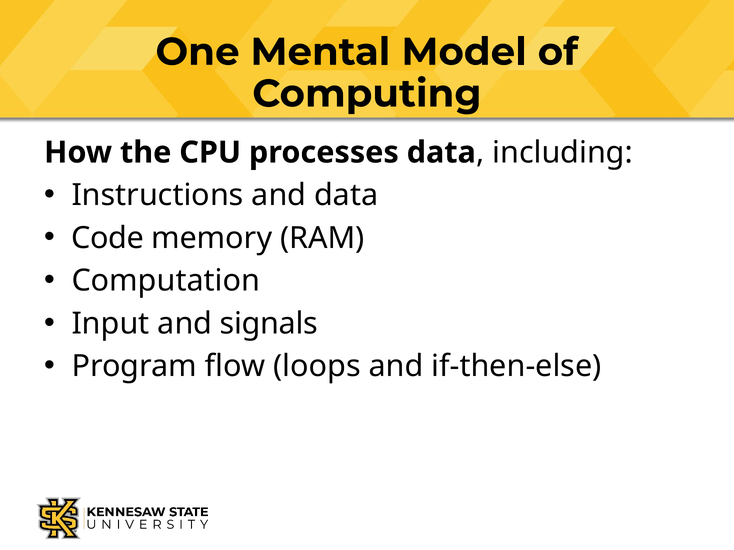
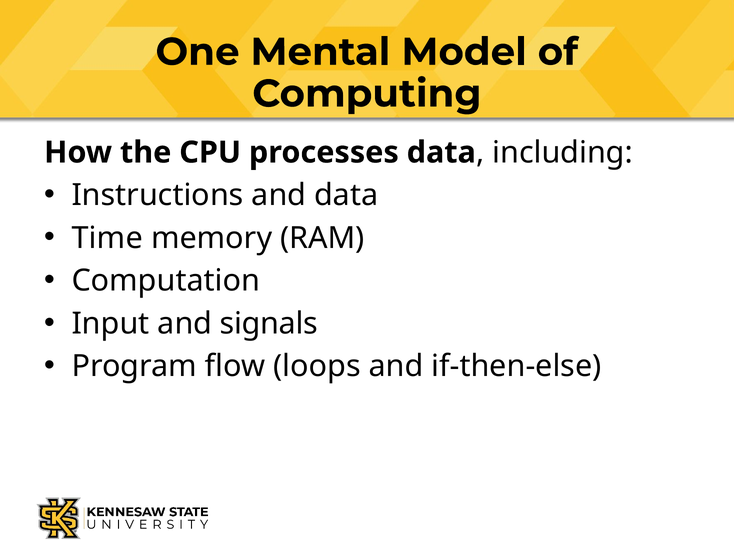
Code: Code -> Time (107, 238)
